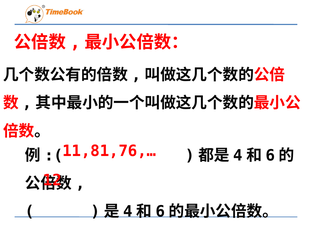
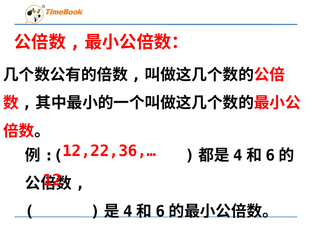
11,81,76,…: 11,81,76,… -> 12,22,36,… (109, 151)
